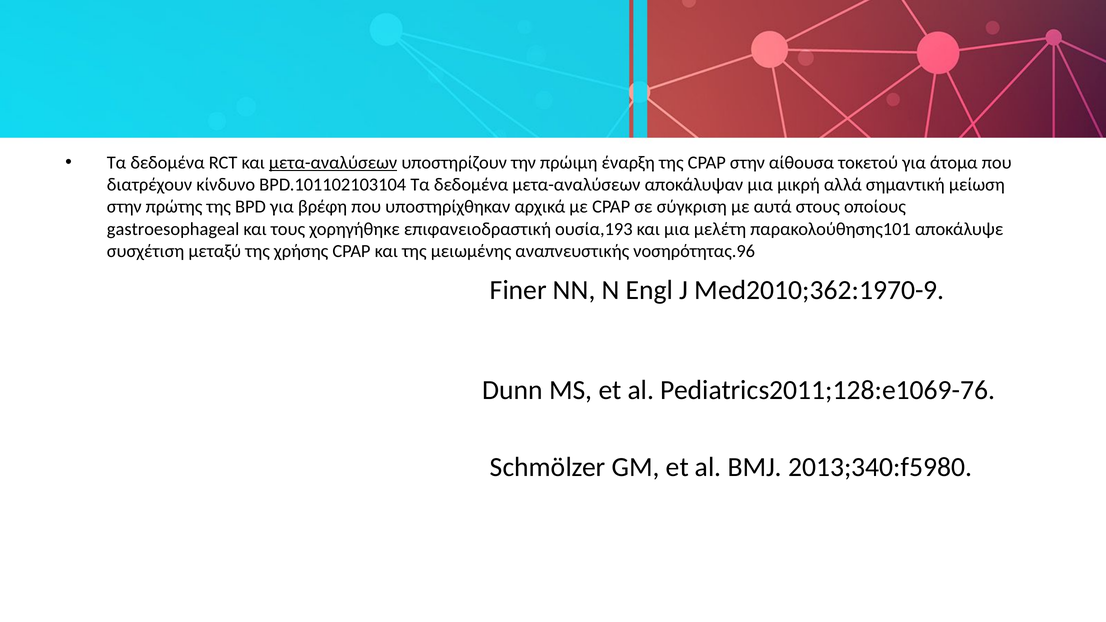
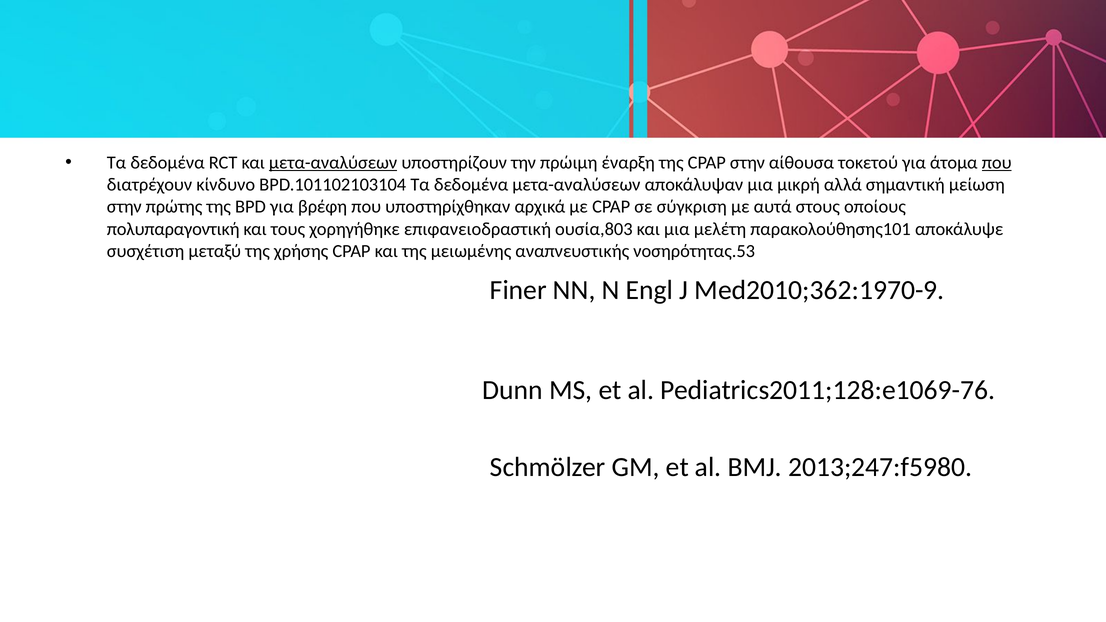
που underline: none -> present (997, 163)
gastroesophageal: gastroesophageal -> πολυπαραγοντική (173, 229)
ουσία,193: ουσία,193 -> ουσία,803 (594, 229)
νοσηρότητας.96: νοσηρότητας.96 -> νοσηρότητας.53 (694, 251)
2013;340:f5980: 2013;340:f5980 -> 2013;247:f5980 (880, 467)
